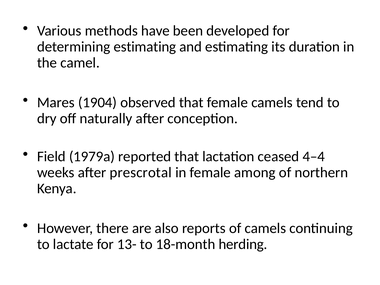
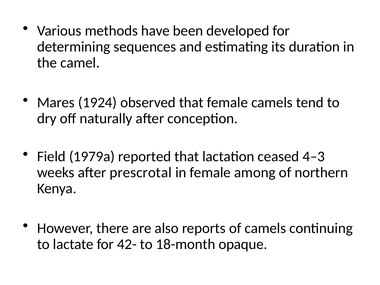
determining estimating: estimating -> sequences (145, 47)
1904: 1904 -> 1924 (98, 103)
4–4: 4–4 -> 4–3 (314, 156)
13-: 13- -> 42- (127, 244)
herding: herding -> opaque (243, 244)
